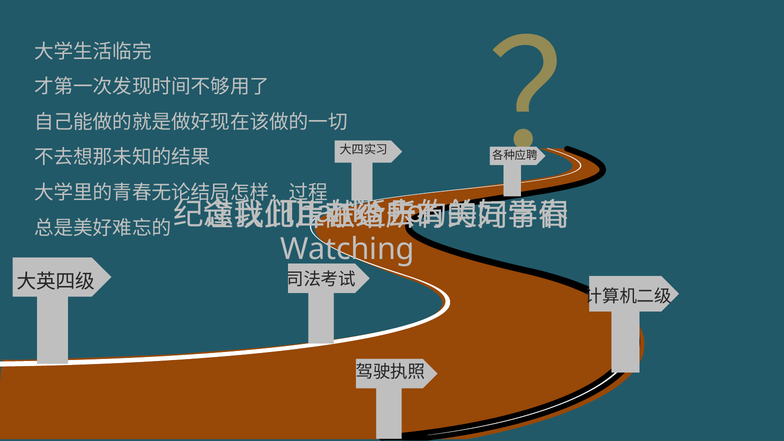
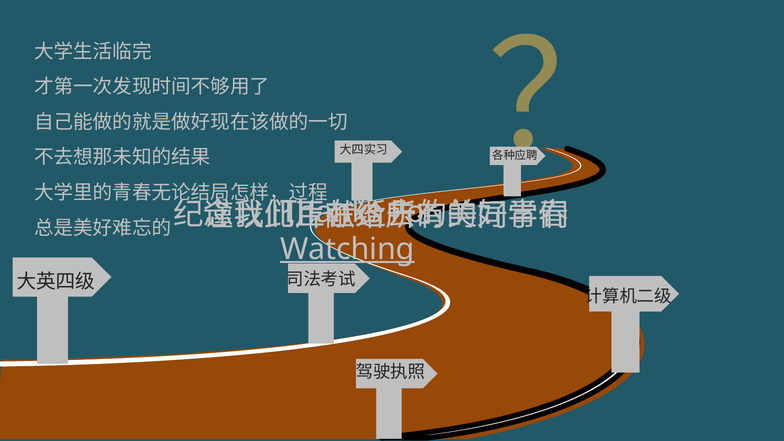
Watching underline: none -> present (347, 249)
